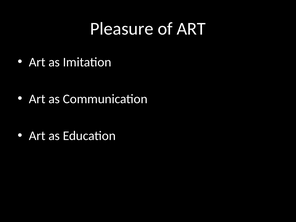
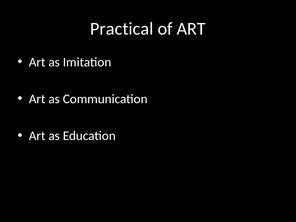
Pleasure: Pleasure -> Practical (122, 29)
